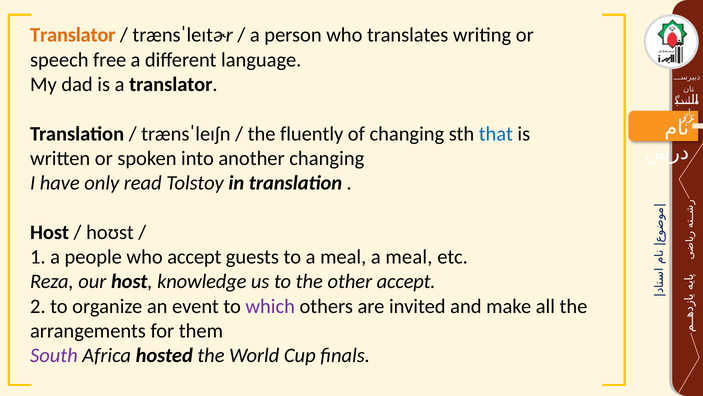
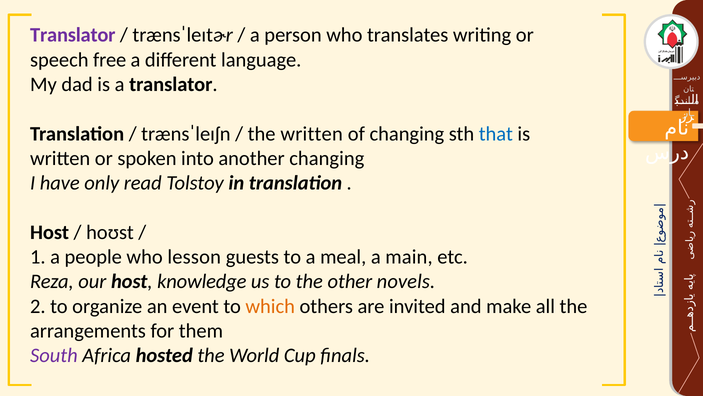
Translator colour: orange -> purple (73, 35)
the fluently: fluently -> written (312, 134)
who accept: accept -> lesson (194, 257)
meal a meal: meal -> main (409, 257)
other accept: accept -> novels (406, 281)
which colour: purple -> orange (270, 306)
